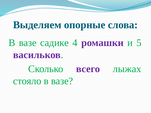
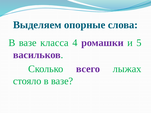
садике: садике -> класса (54, 43)
